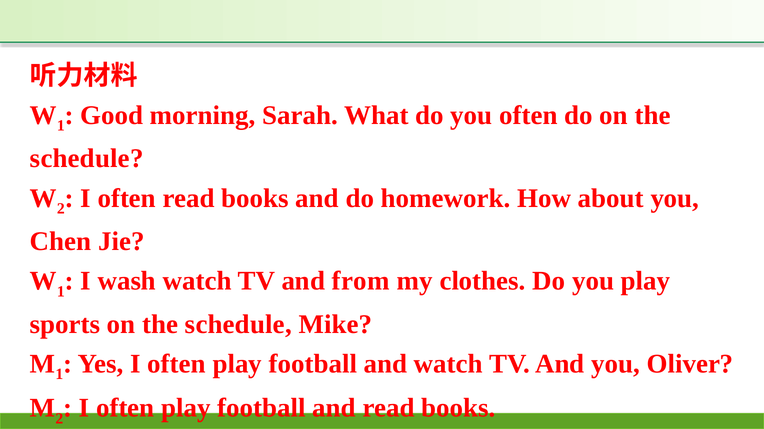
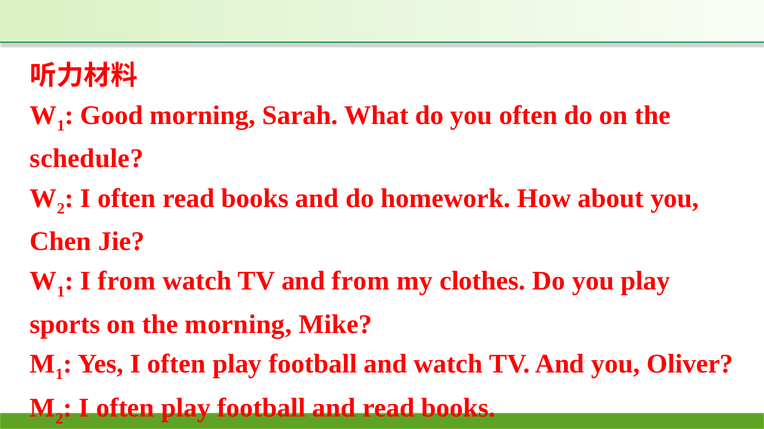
I wash: wash -> from (127, 281)
sports on the schedule: schedule -> morning (238, 325)
